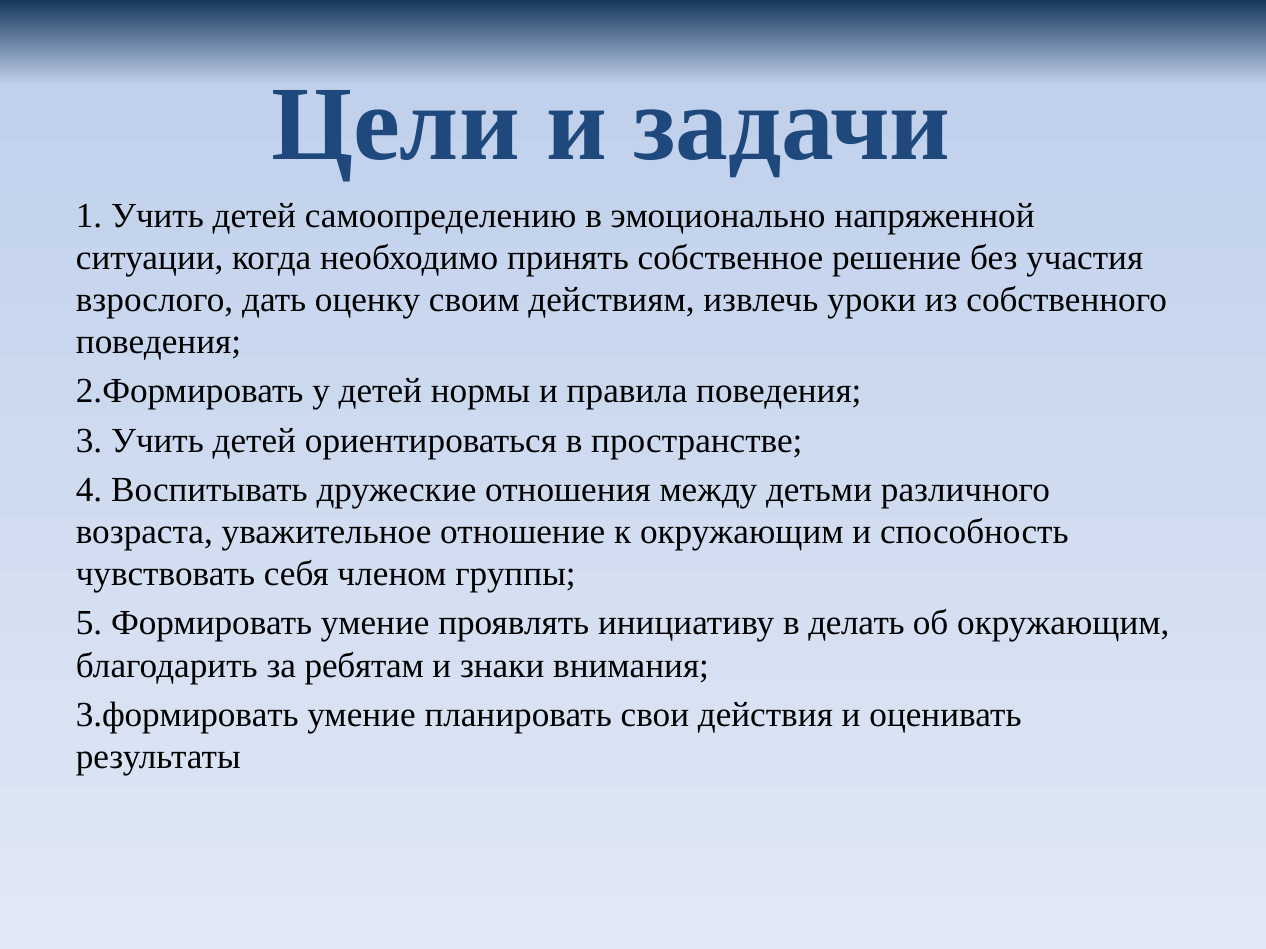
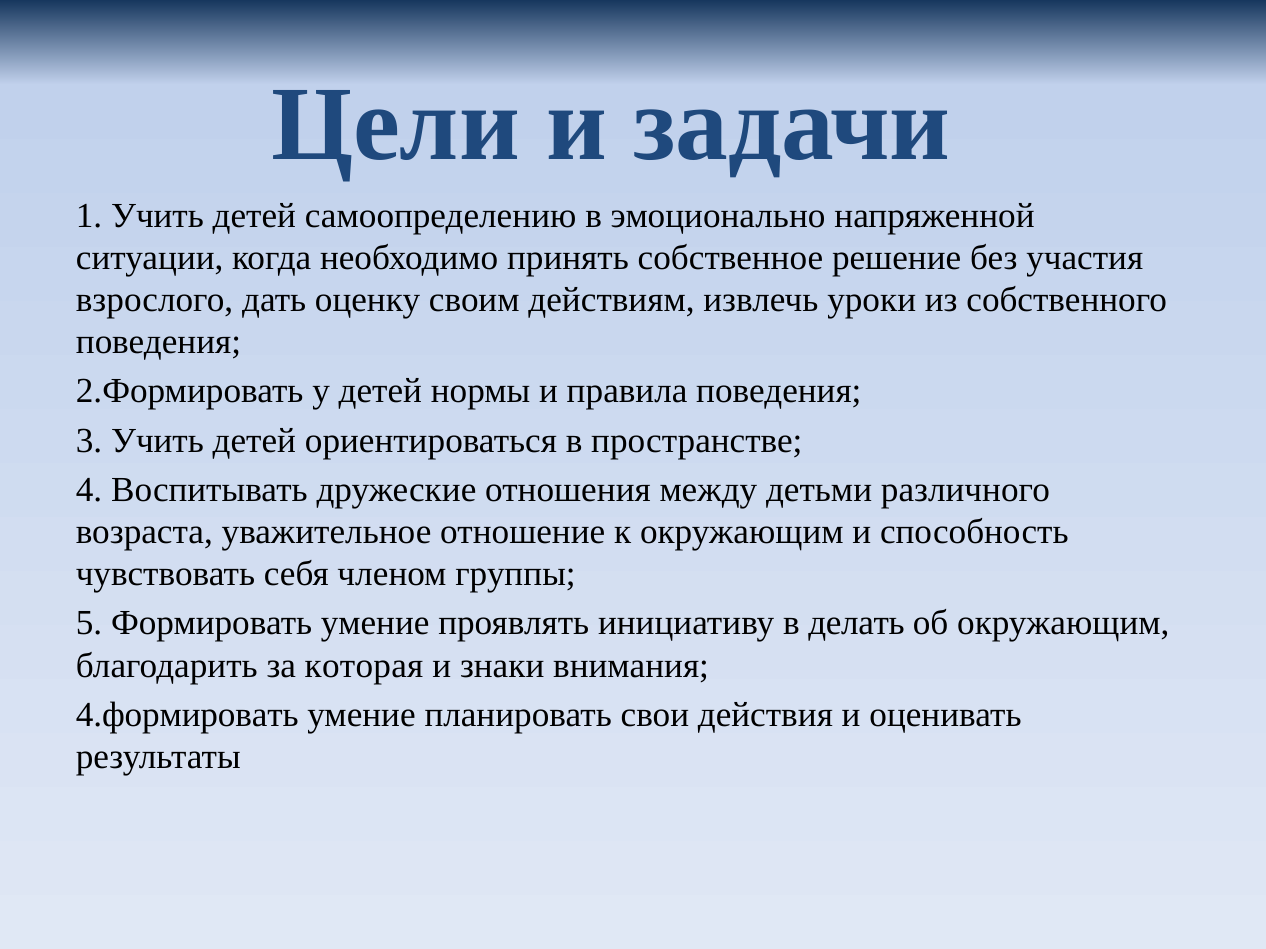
ребятам: ребятам -> которая (364, 666)
3.формировать: 3.формировать -> 4.формировать (187, 715)
